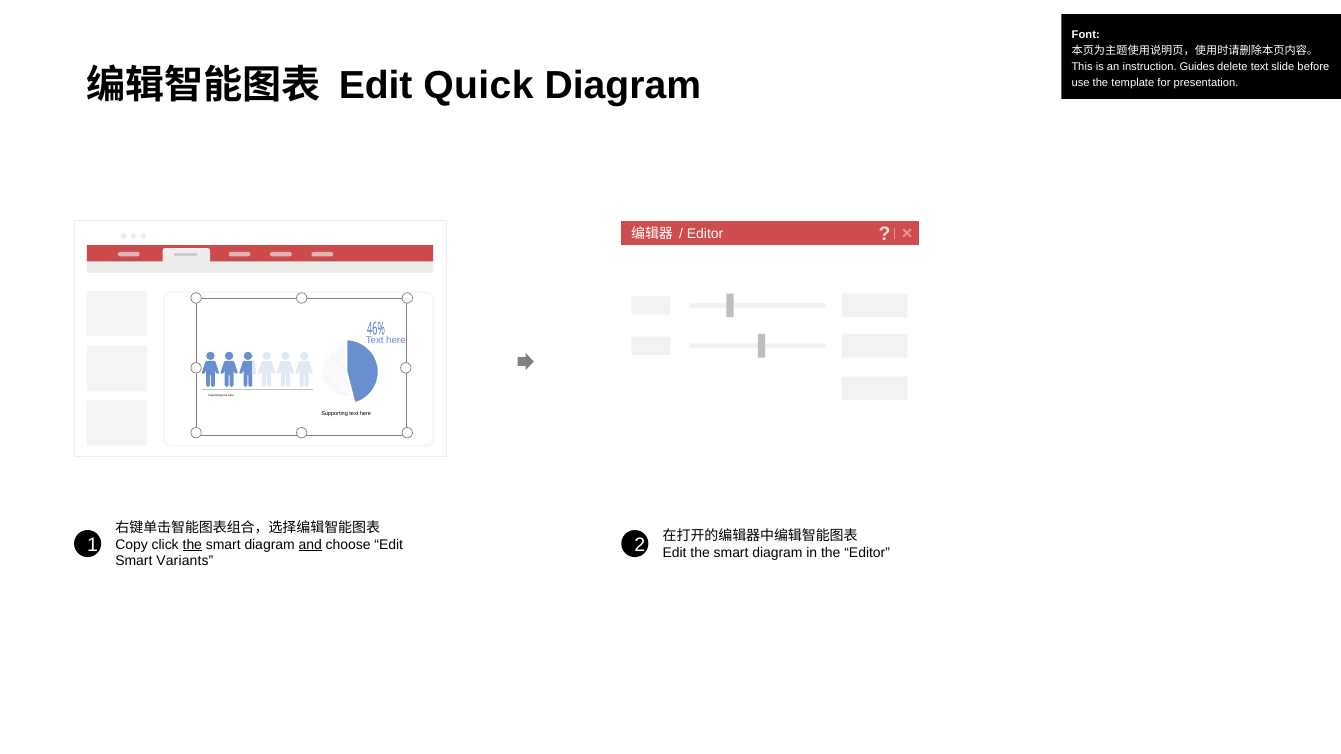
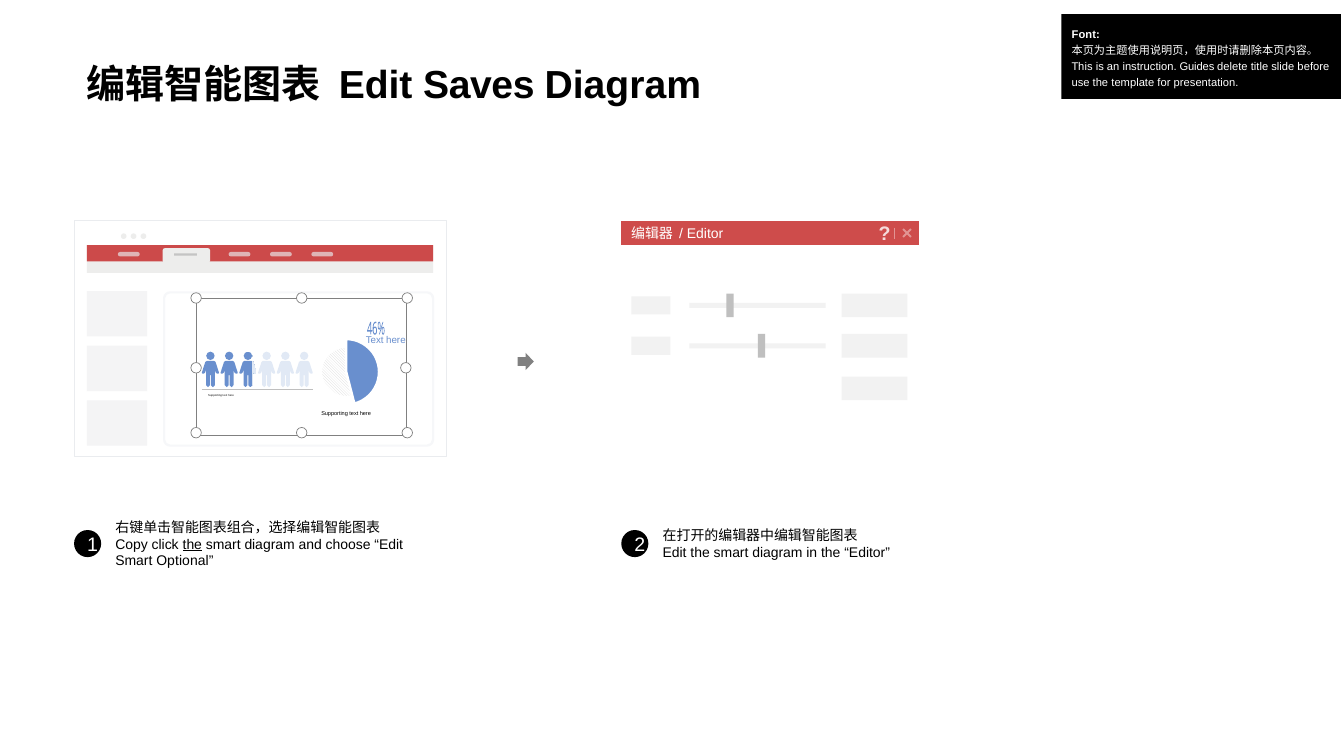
delete text: text -> title (1260, 67)
Quick: Quick -> Saves (479, 85)
and underline: present -> none (310, 545)
Variants: Variants -> Optional (185, 562)
